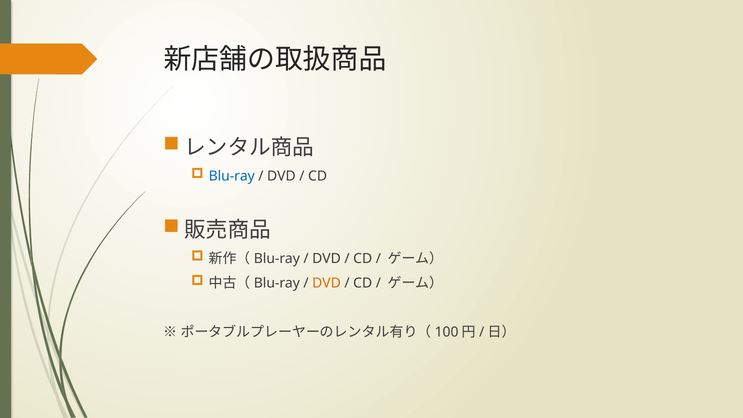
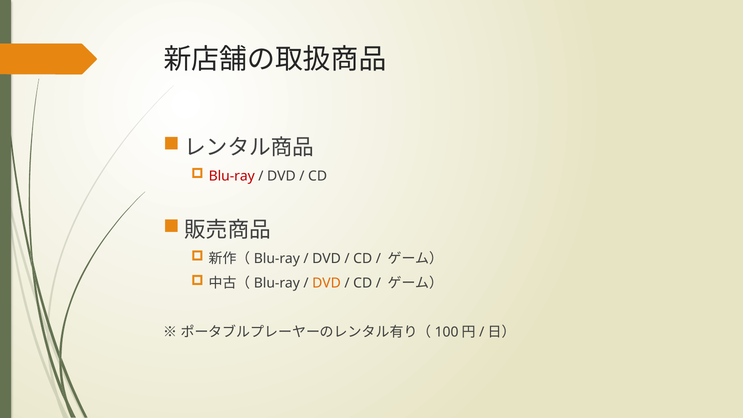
Blu-ray colour: blue -> red (232, 176)
